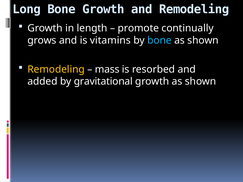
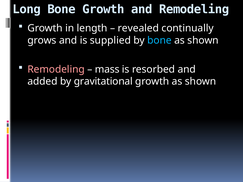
promote: promote -> revealed (138, 28)
vitamins: vitamins -> supplied (110, 40)
Remodeling colour: yellow -> pink (56, 69)
